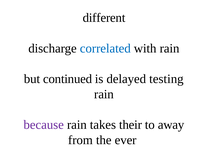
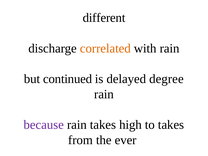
correlated colour: blue -> orange (105, 48)
testing: testing -> degree (166, 79)
their: their -> high (130, 125)
to away: away -> takes (171, 125)
